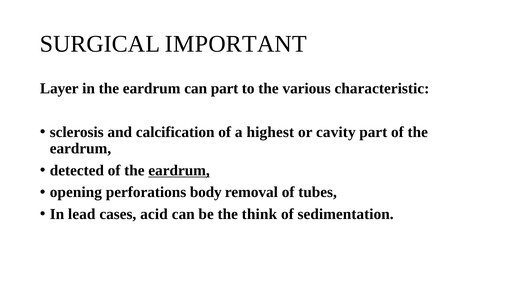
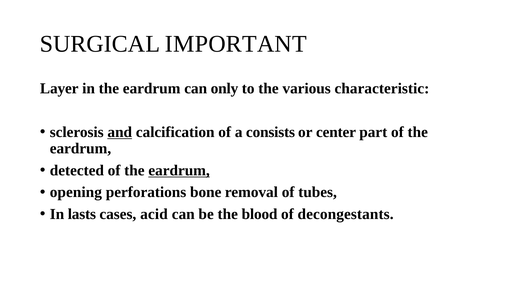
can part: part -> only (225, 89)
and underline: none -> present (120, 132)
highest: highest -> consists (270, 132)
cavity: cavity -> center (336, 132)
body: body -> bone (206, 193)
lead: lead -> lasts (82, 215)
think: think -> blood (260, 215)
sedimentation: sedimentation -> decongestants (346, 215)
